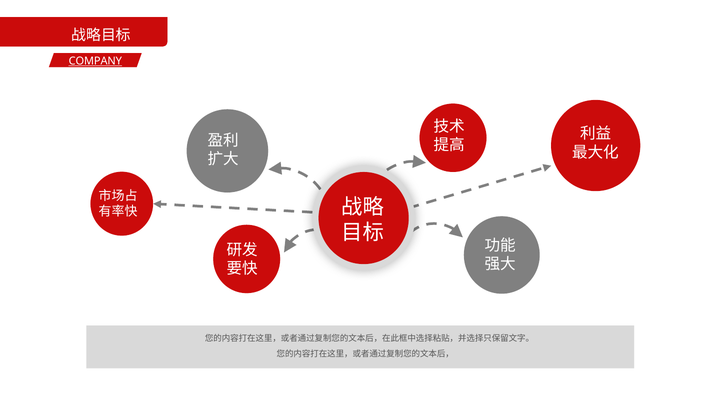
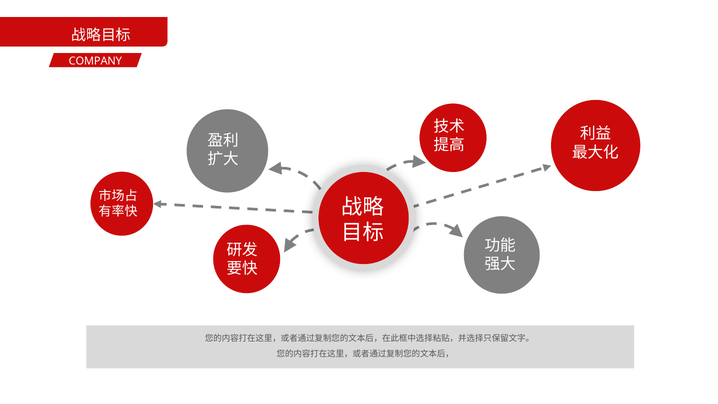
COMPANY underline: present -> none (95, 61)
